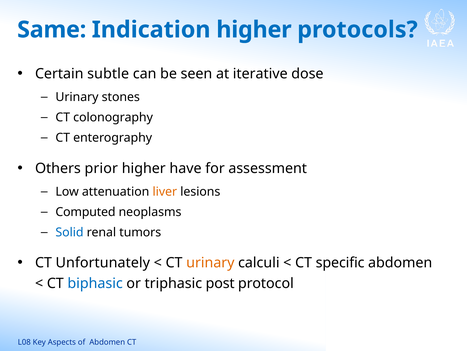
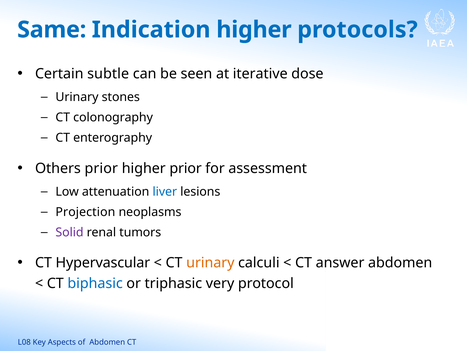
higher have: have -> prior (186, 168)
liver colour: orange -> blue (165, 191)
Computed: Computed -> Projection (85, 212)
Solid colour: blue -> purple (69, 232)
Unfortunately: Unfortunately -> Hypervascular (103, 262)
specific: specific -> answer (340, 262)
post: post -> very (220, 283)
